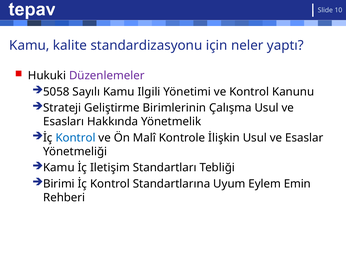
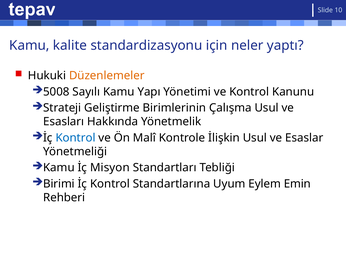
Düzenlemeler colour: purple -> orange (107, 76)
5058: 5058 -> 5008 (56, 92)
Ilgili: Ilgili -> Yapı (149, 92)
Iletişim: Iletişim -> Misyon (110, 168)
